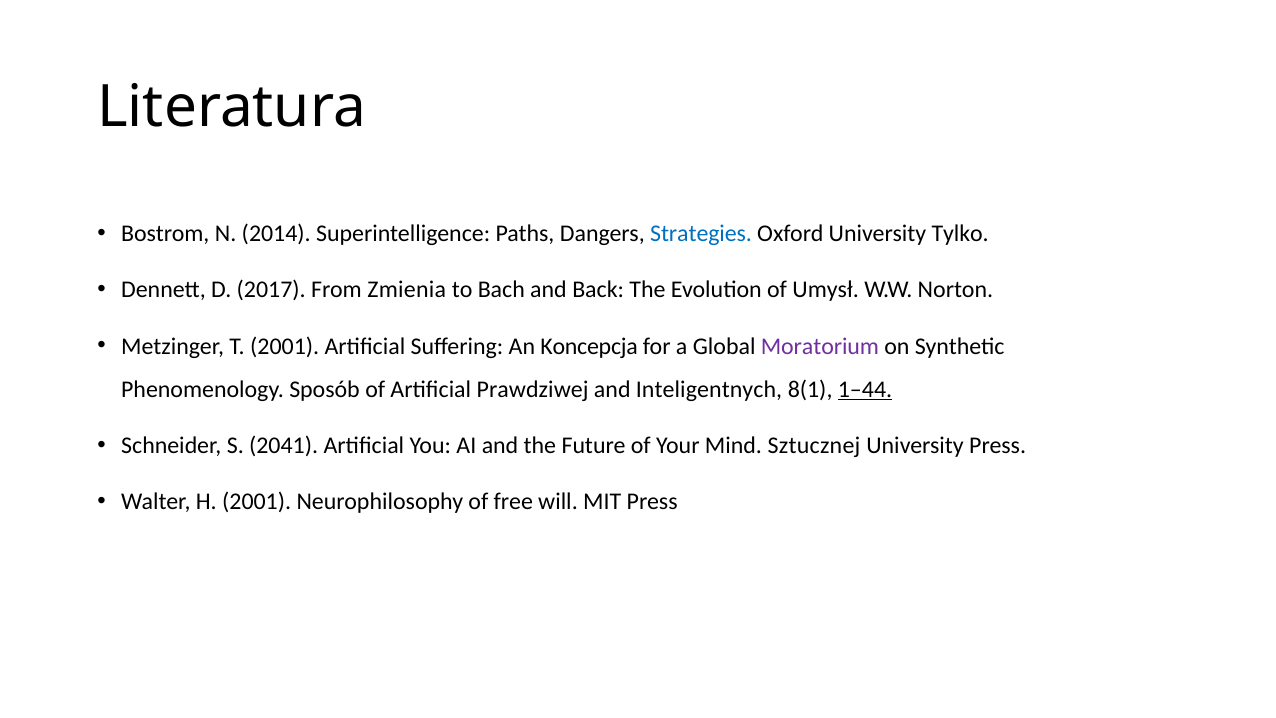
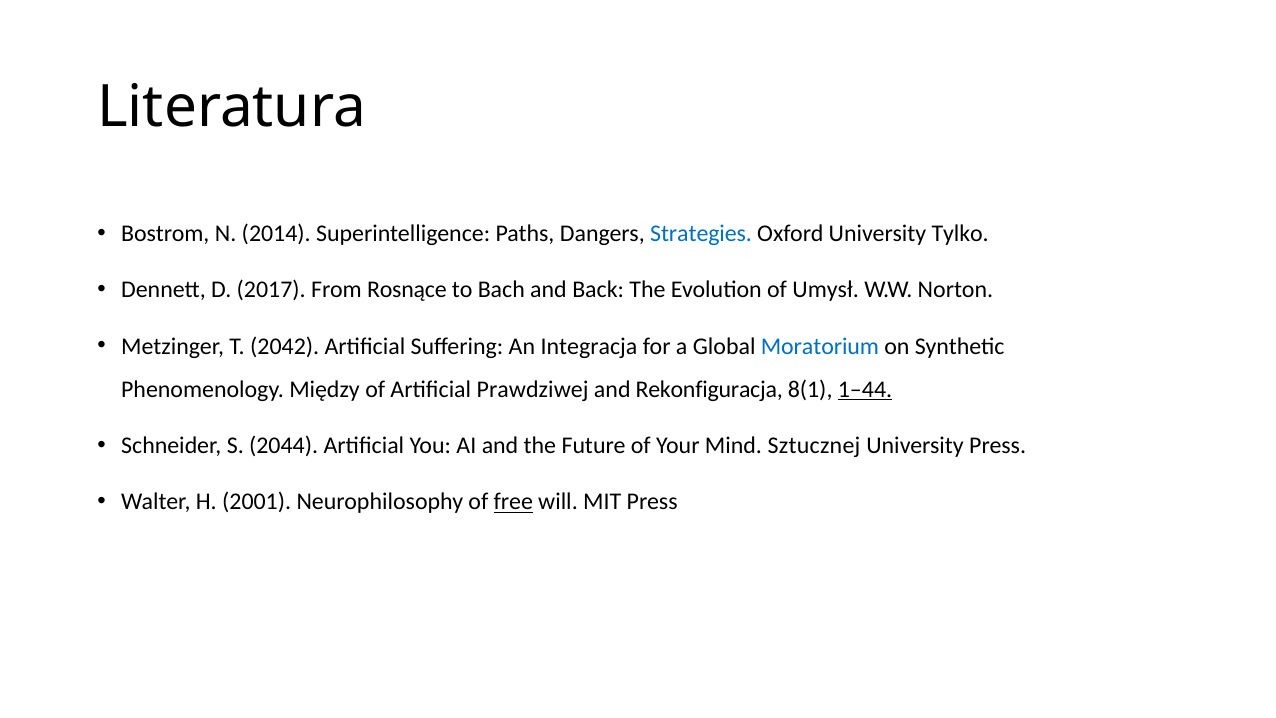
Zmienia: Zmienia -> Rosnące (407, 290)
T 2001: 2001 -> 2042 (285, 346)
Koncepcja: Koncepcja -> Integracja (589, 346)
Moratorium colour: purple -> blue (820, 346)
Sposób: Sposób -> Między (325, 389)
Inteligentnych: Inteligentnych -> Rekonfiguracja (709, 389)
2041: 2041 -> 2044 (284, 445)
free underline: none -> present (513, 502)
